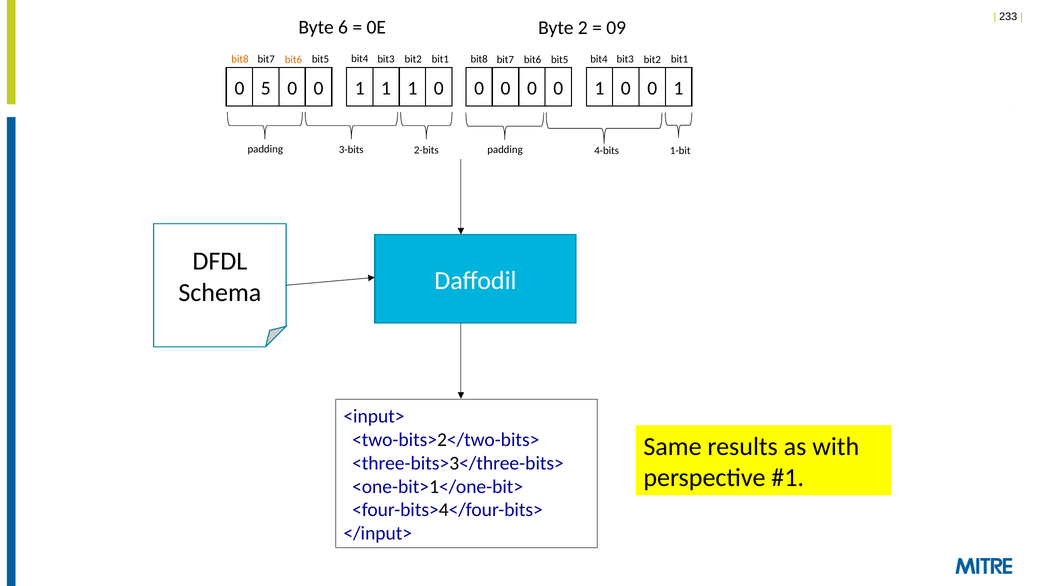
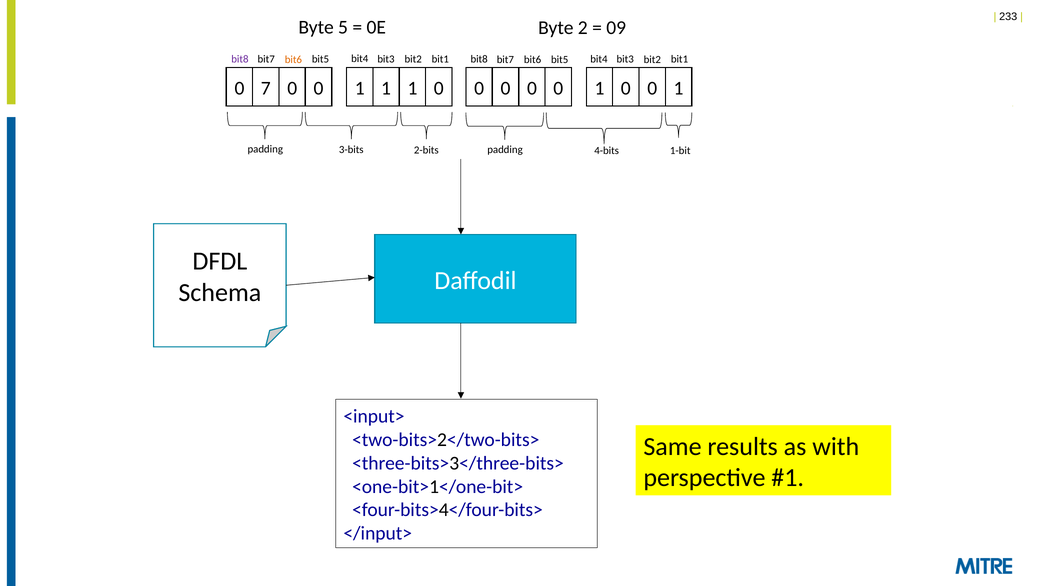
6: 6 -> 5 (343, 27)
bit8 colour: orange -> purple (240, 59)
5: 5 -> 7 (266, 88)
